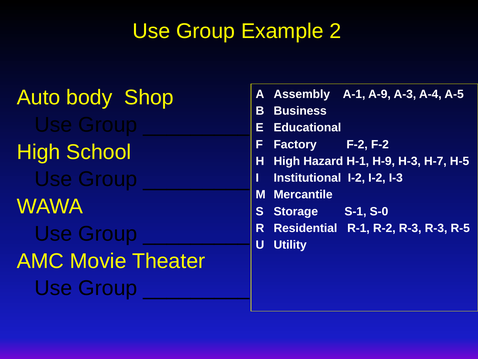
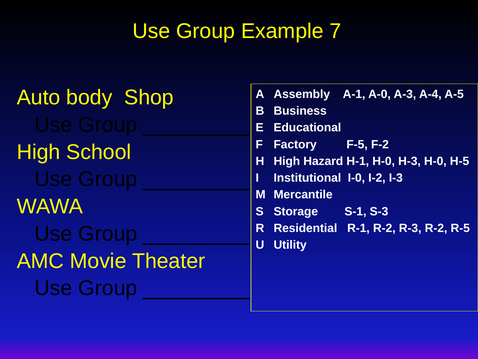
2: 2 -> 7 (336, 31)
A-9: A-9 -> A-0 (379, 94)
Factory F-2: F-2 -> F-5 (357, 144)
H-1 H-9: H-9 -> H-0 (384, 161)
H-3 H-7: H-7 -> H-0 (435, 161)
Institutional I-2: I-2 -> I-0 (356, 178)
S-0: S-0 -> S-3 (379, 211)
R-3 R-3: R-3 -> R-2 (436, 228)
